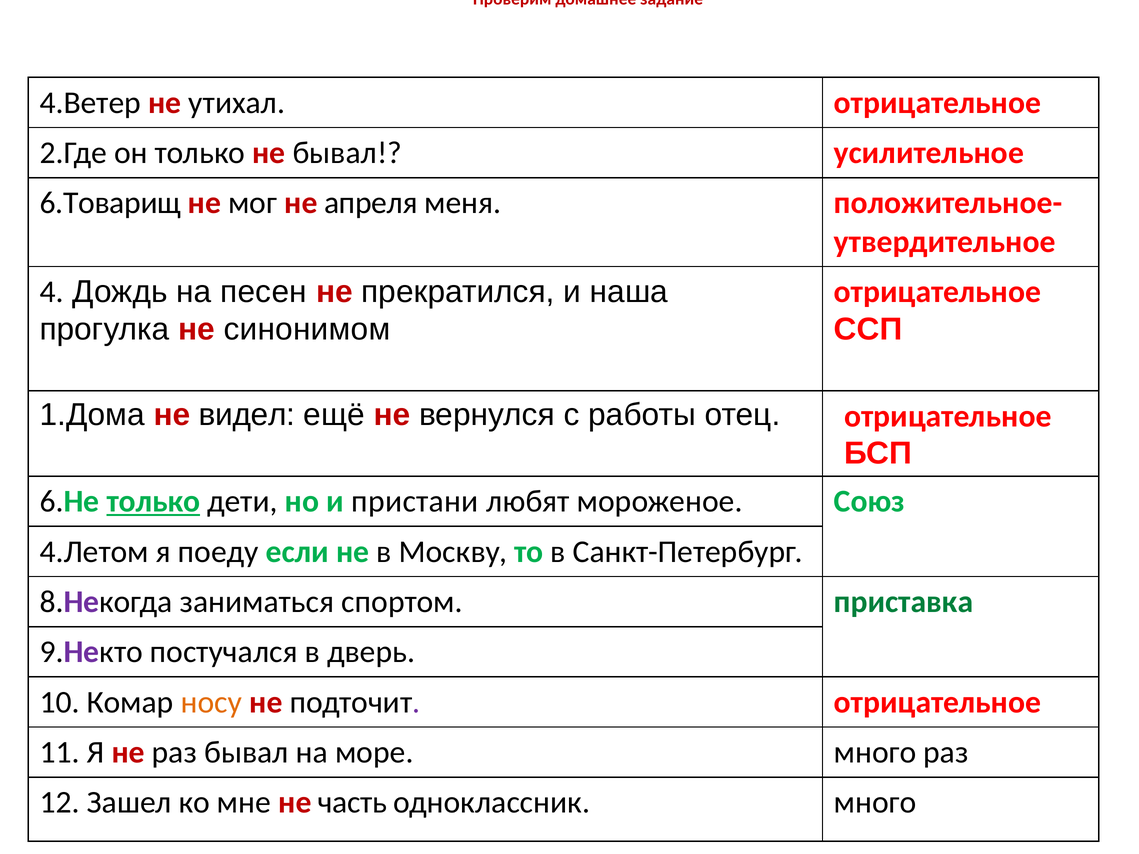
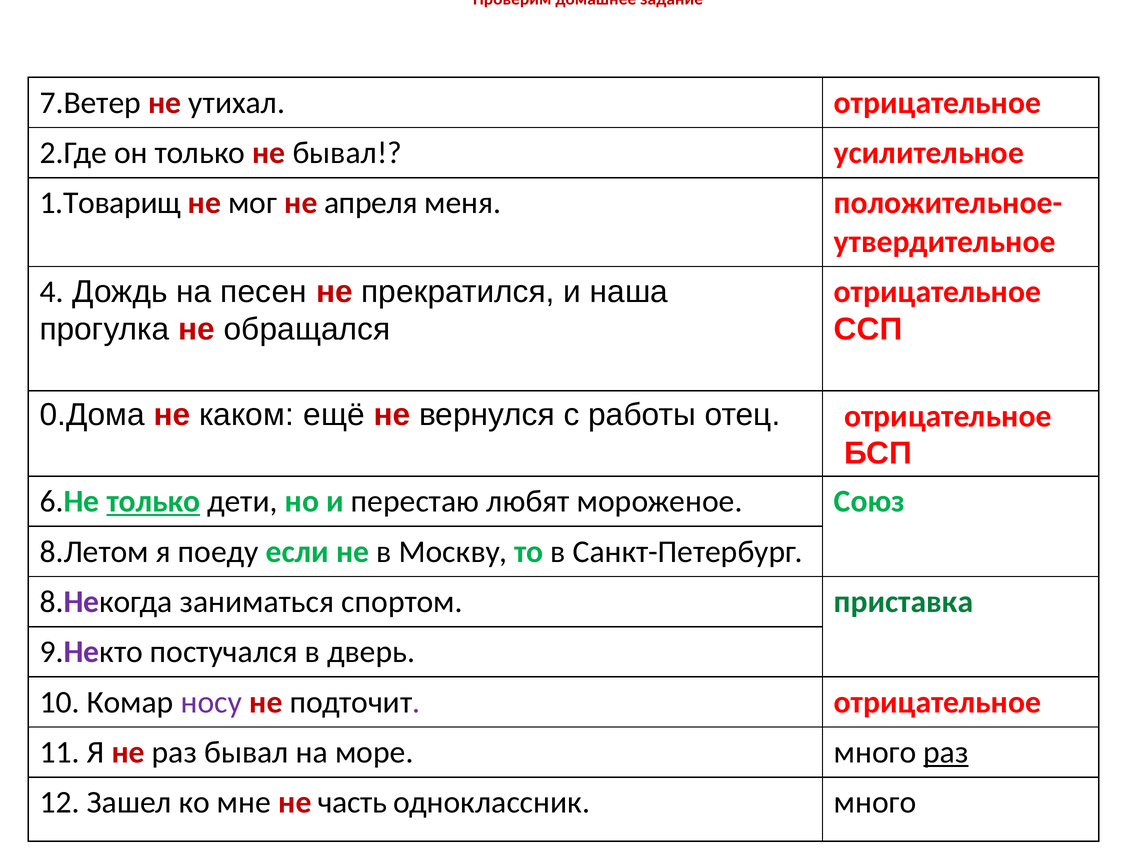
4.Ветер: 4.Ветер -> 7.Ветер (90, 103)
6.Товарищ: 6.Товарищ -> 1.Товарищ (110, 203)
синонимом: синонимом -> обращался (307, 329)
1.Дома: 1.Дома -> 0.Дома (92, 415)
видел: видел -> каком (247, 415)
пристани: пристани -> перестаю (415, 502)
4.Летом: 4.Летом -> 8.Летом (94, 552)
носу colour: orange -> purple (211, 702)
раз underline: none -> present (946, 753)
